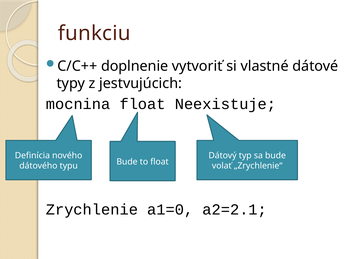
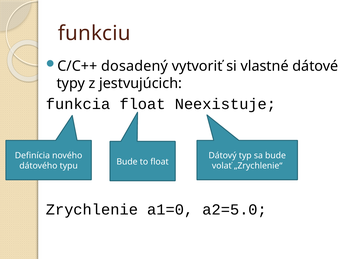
doplnenie: doplnenie -> dosadený (135, 66)
mocnina: mocnina -> funkcia (78, 104)
a2=2.1: a2=2.1 -> a2=5.0 (235, 209)
